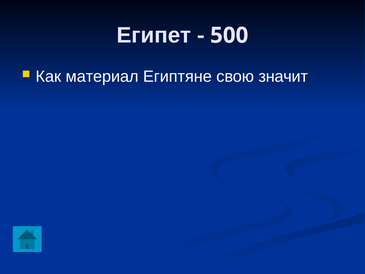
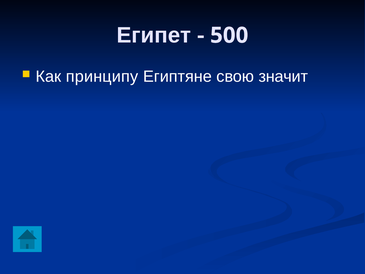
материал: материал -> принципу (102, 77)
